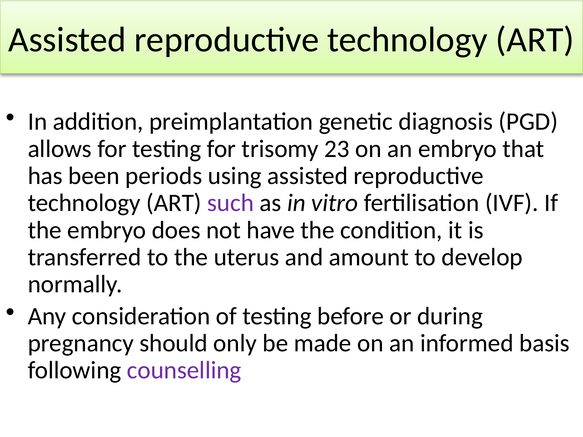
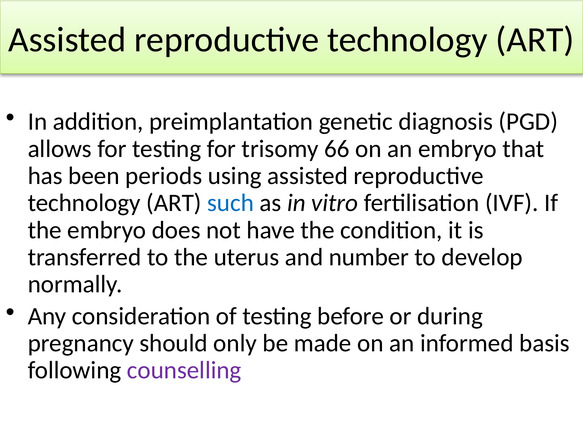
23: 23 -> 66 (337, 149)
such colour: purple -> blue (231, 203)
amount: amount -> number (369, 257)
